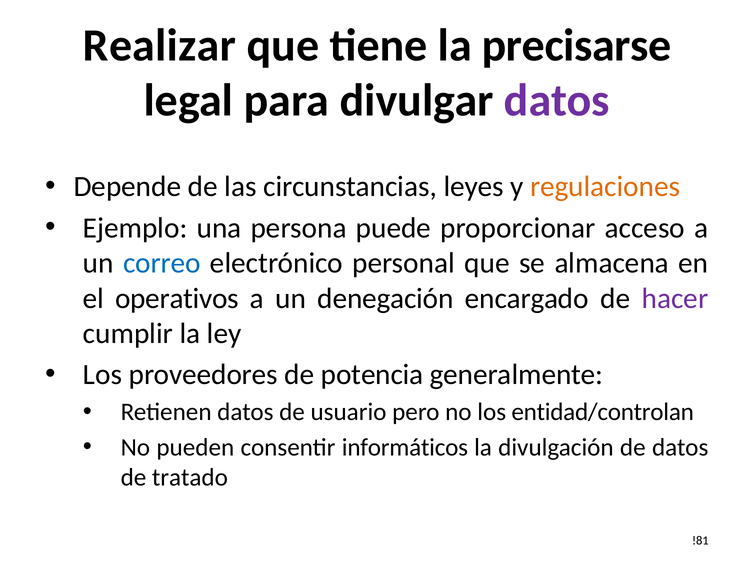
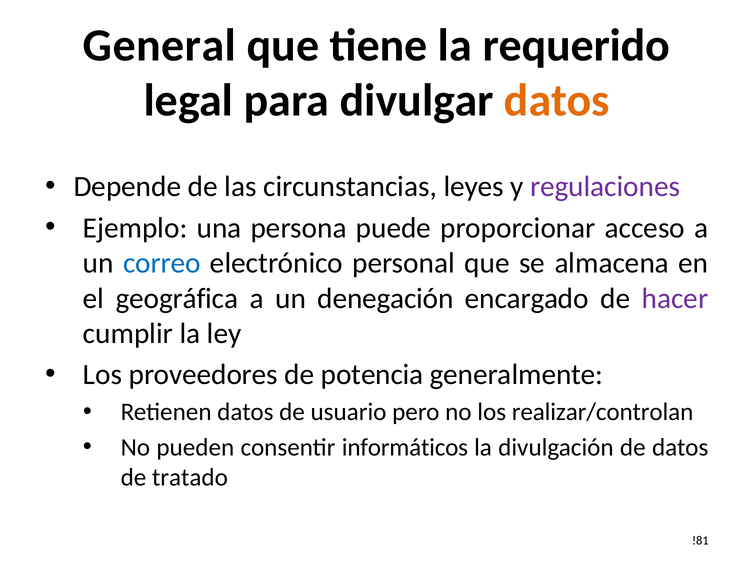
Realizar: Realizar -> General (159, 45)
precisarse: precisarse -> requerido (576, 45)
datos colour: purple -> orange (557, 101)
regulaciones colour: orange -> purple (605, 187)
operativos: operativos -> geográfica (177, 298)
entidad/controlan: entidad/controlan -> realizar/controlan (603, 412)
